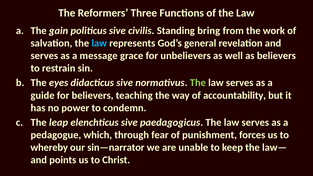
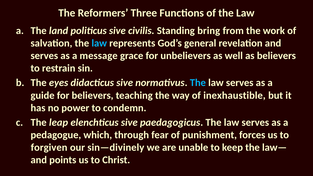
gain: gain -> land (59, 31)
The colour: light green -> light blue (198, 83)
accountability: accountability -> inexhaustible (234, 95)
whereby: whereby -> forgiven (49, 147)
sin—narrator: sin—narrator -> sin—divinely (116, 147)
